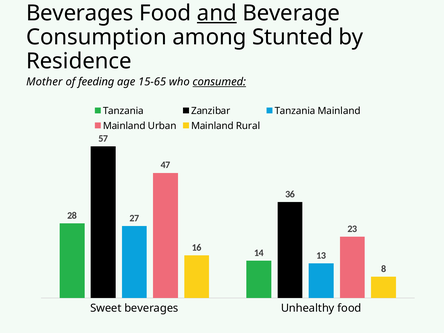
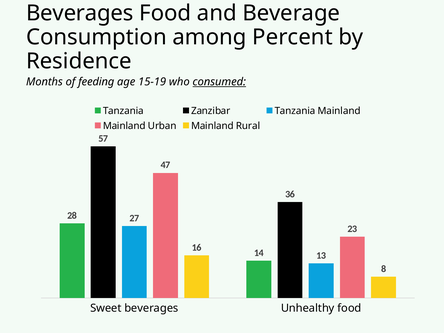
and underline: present -> none (217, 13)
Stunted: Stunted -> Percent (293, 37)
Mother: Mother -> Months (44, 82)
15-65: 15-65 -> 15-19 (152, 82)
